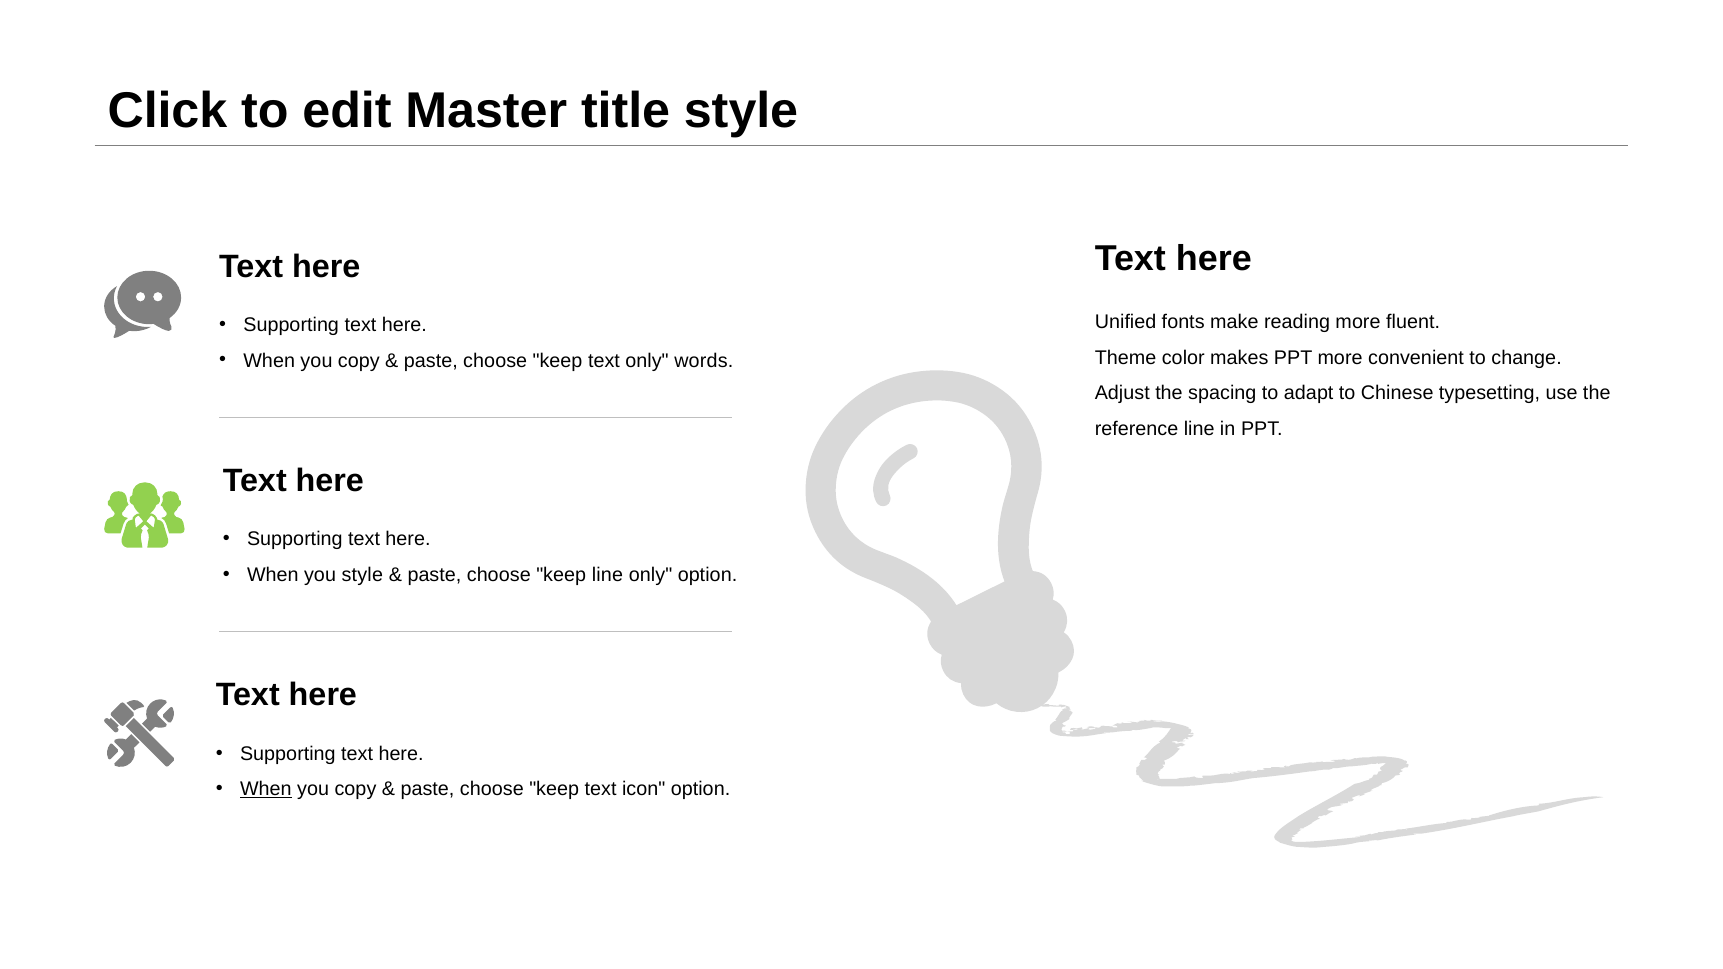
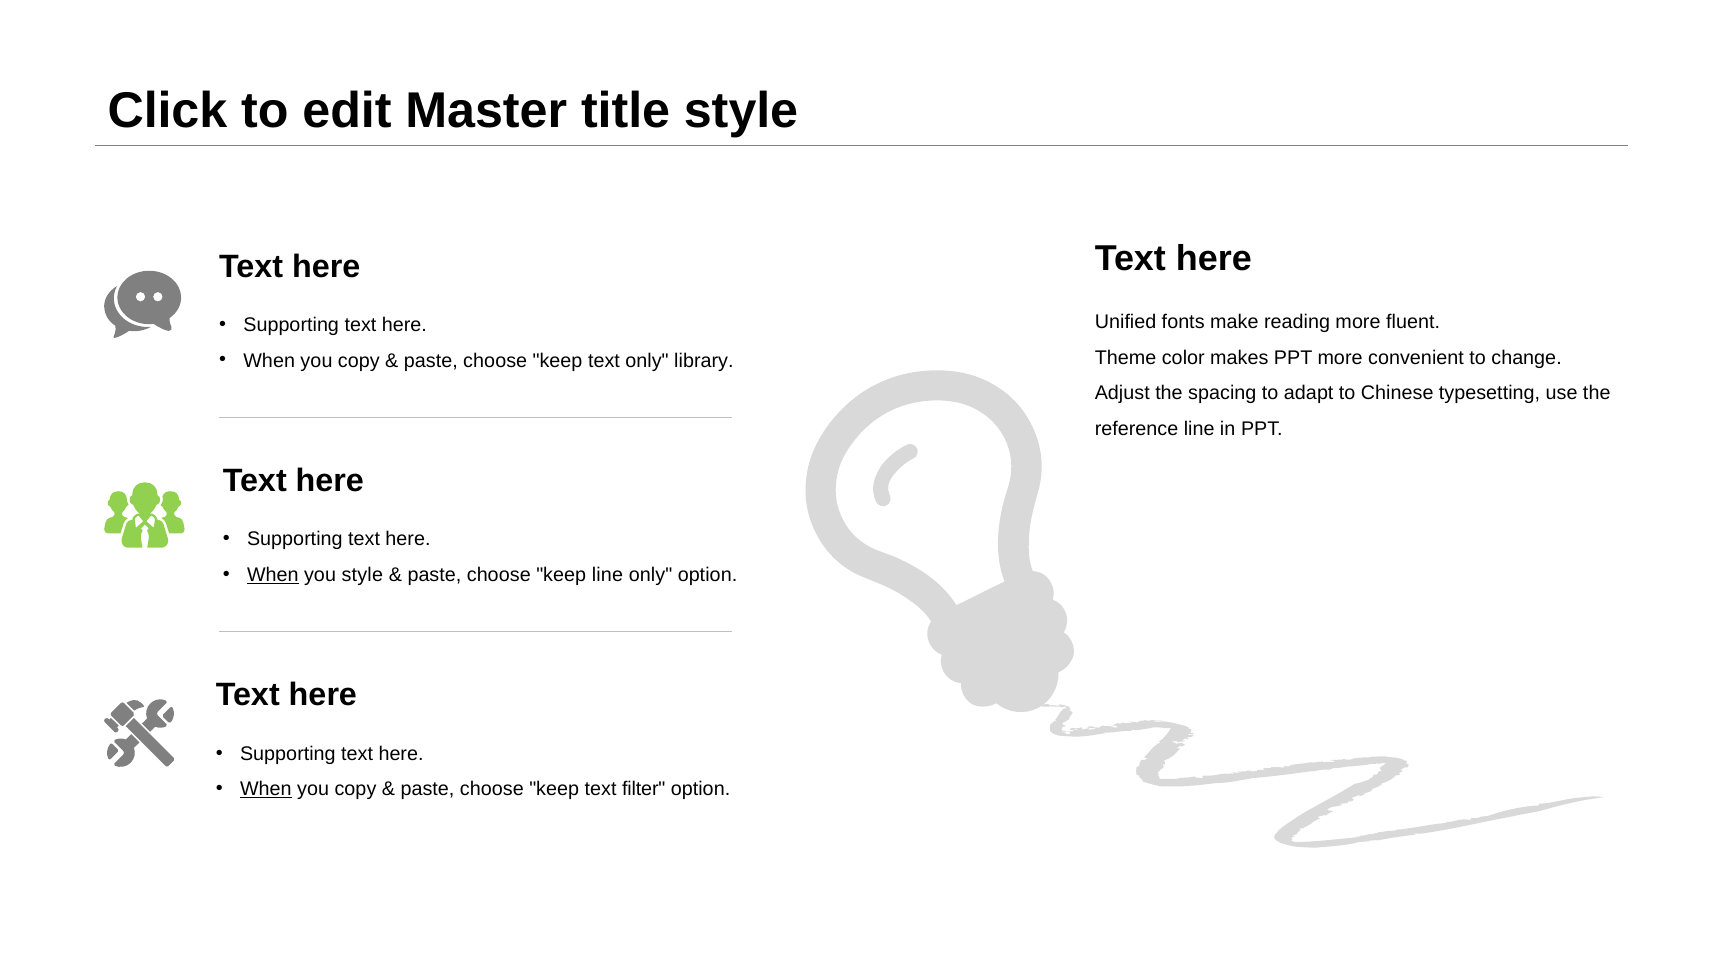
words: words -> library (704, 361)
When underline: none -> present (273, 575)
icon: icon -> filter (644, 790)
